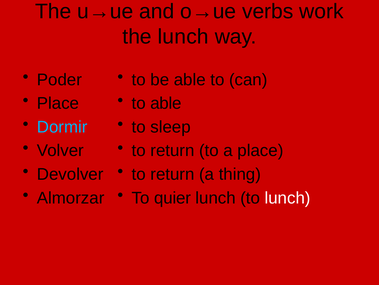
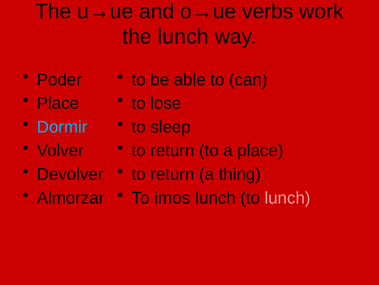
to able: able -> lose (166, 103)
quier: quier -> imos (172, 197)
lunch colour: white -> pink (288, 197)
